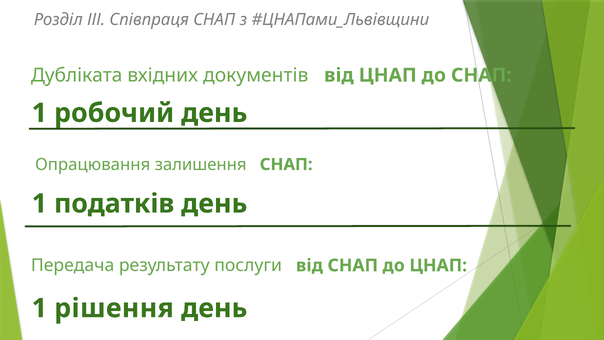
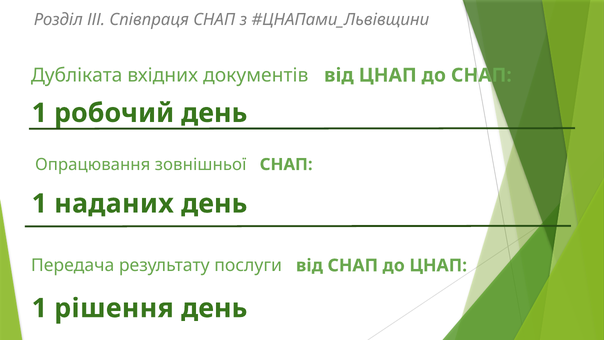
залишення: залишення -> зовнішньої (201, 164)
податків: податків -> наданих (114, 204)
